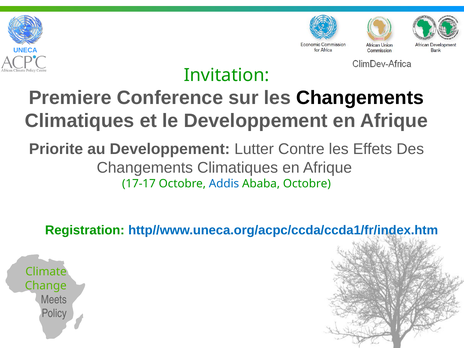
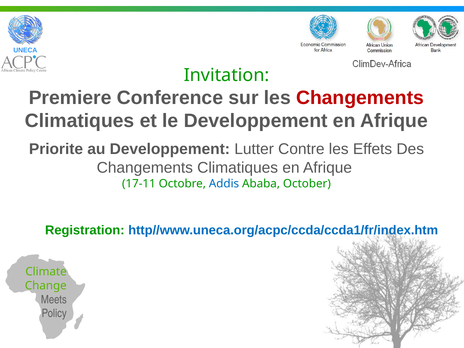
Changements colour: black -> red (360, 98)
17-17: 17-17 -> 17-11 (139, 184)
Ababa Octobre: Octobre -> October (307, 184)
